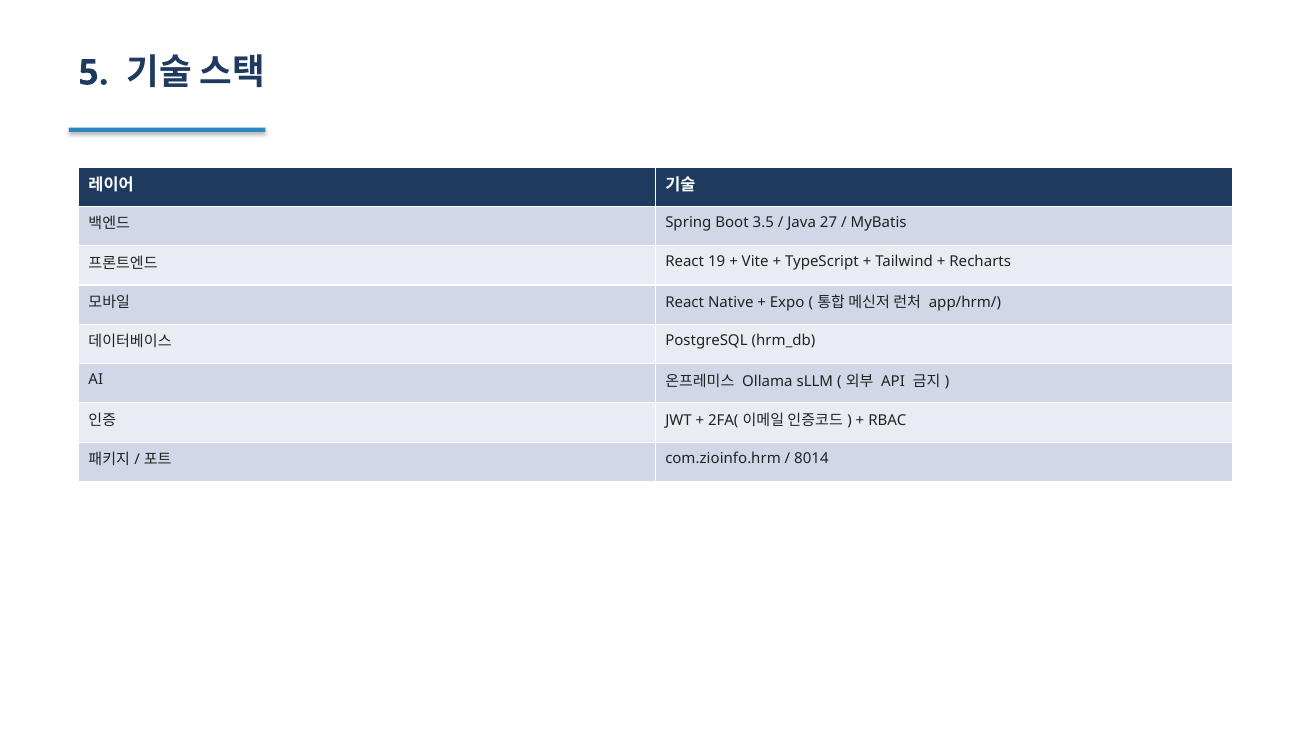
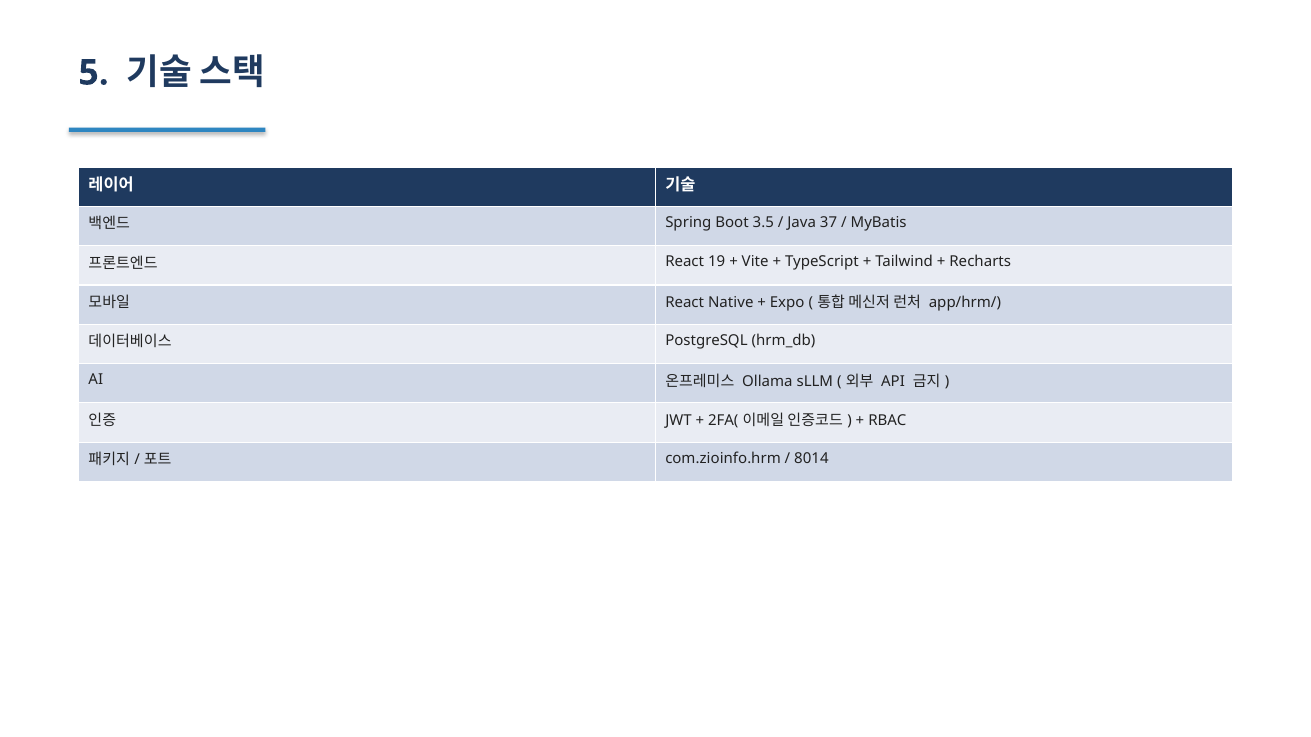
27: 27 -> 37 (829, 223)
